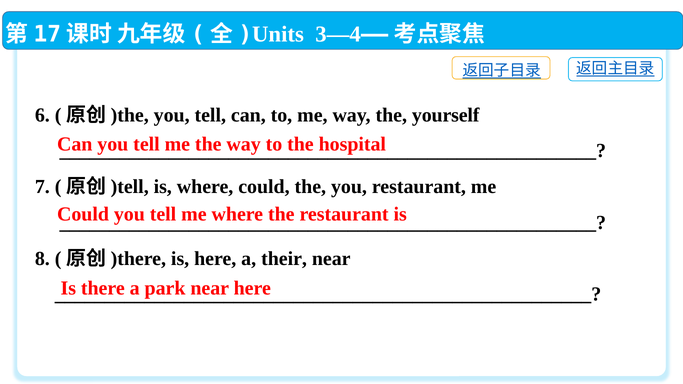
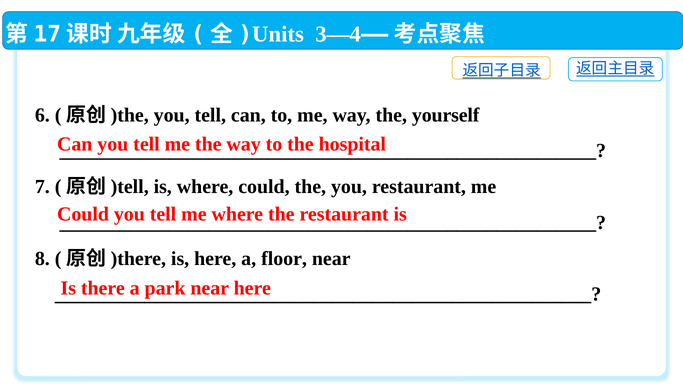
their: their -> floor (284, 259)
